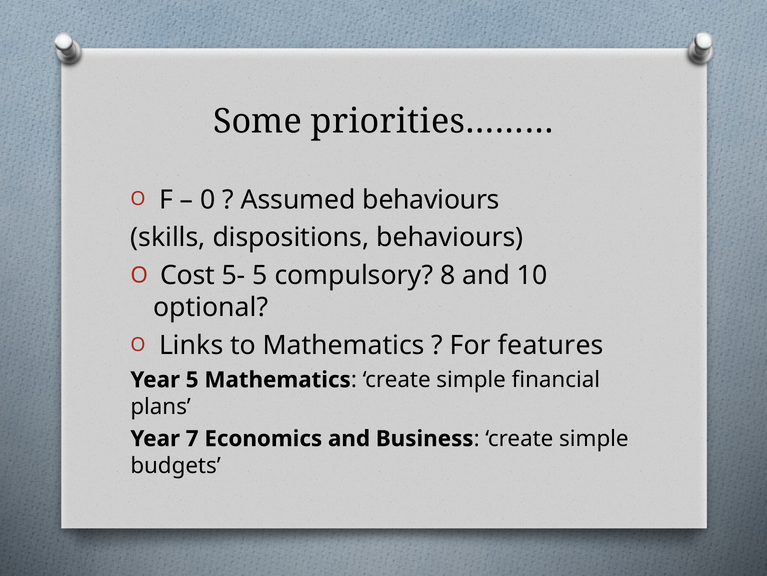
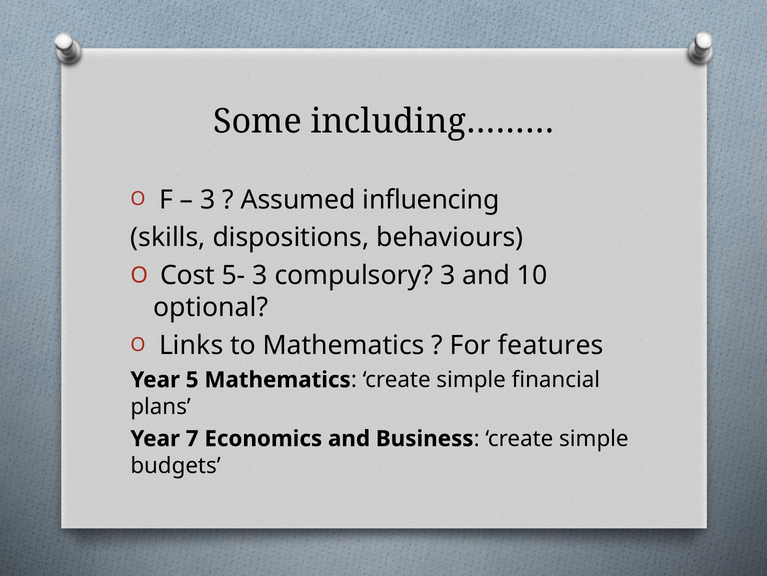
priorities………: priorities……… -> including……… (432, 121)
0: 0 -> 3 (208, 199)
Assumed behaviours: behaviours -> influencing (431, 199)
5- 5: 5 -> 3 (260, 275)
compulsory 8: 8 -> 3 (448, 275)
